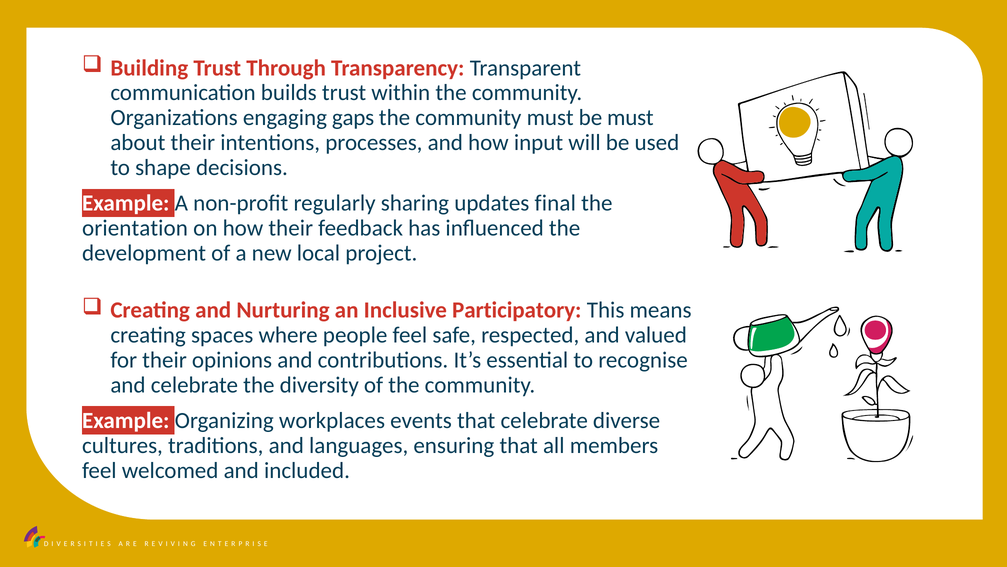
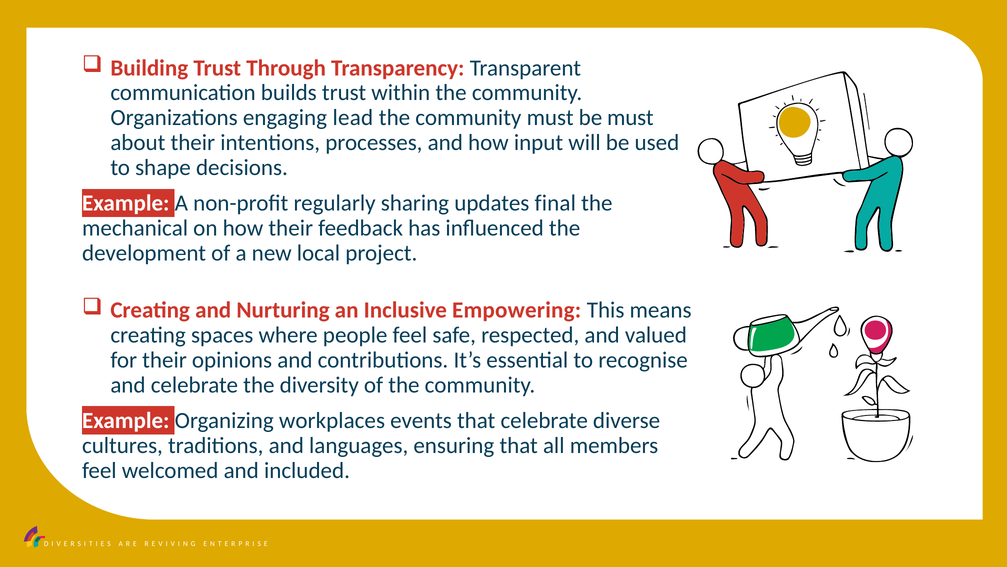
gaps: gaps -> lead (353, 118)
orientation: orientation -> mechanical (135, 228)
Participatory: Participatory -> Empowering (517, 310)
